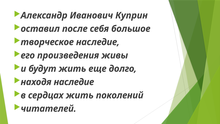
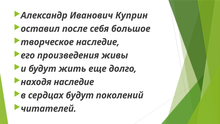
сердцах жить: жить -> будут (80, 95)
